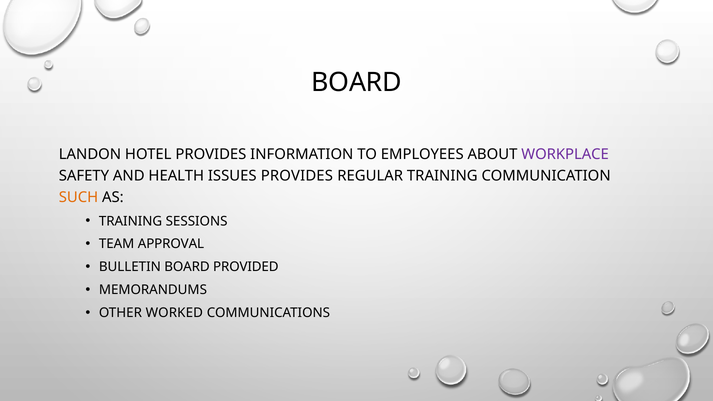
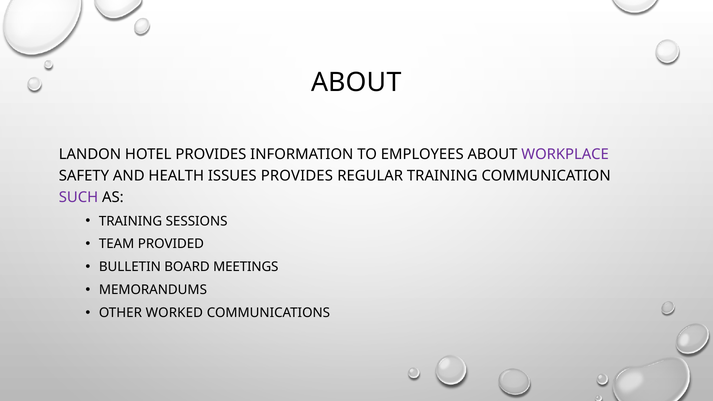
BOARD: BOARD -> ABOUT (356, 83)
SUCH colour: orange -> purple (78, 197)
APPROVAL: APPROVAL -> PROVIDED (171, 244)
PROVIDED: PROVIDED -> MEETINGS (246, 267)
